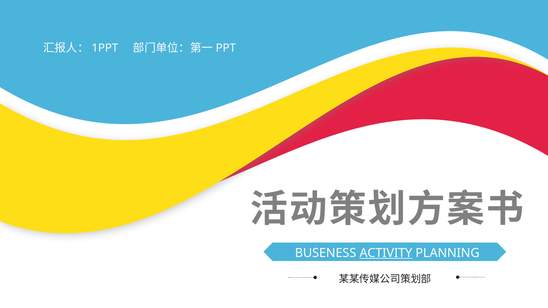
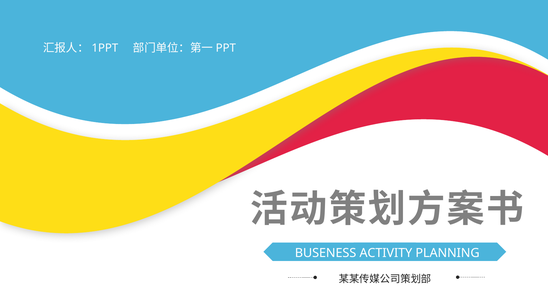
ACTIVITY underline: present -> none (386, 253)
